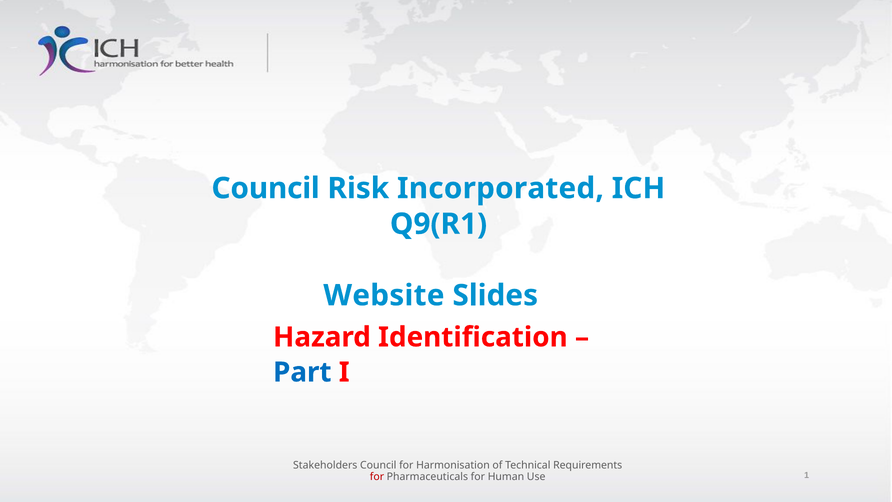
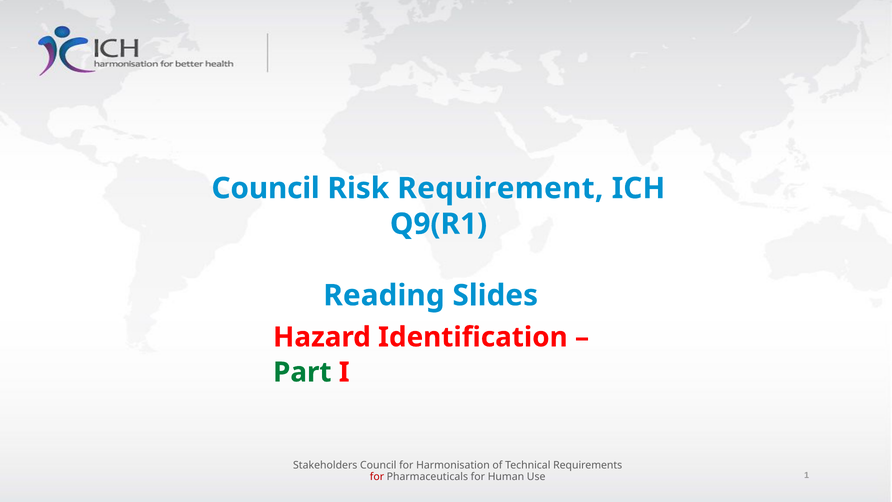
Incorporated: Incorporated -> Requirement (500, 188)
Website: Website -> Reading (384, 295)
Part colour: blue -> green (302, 372)
